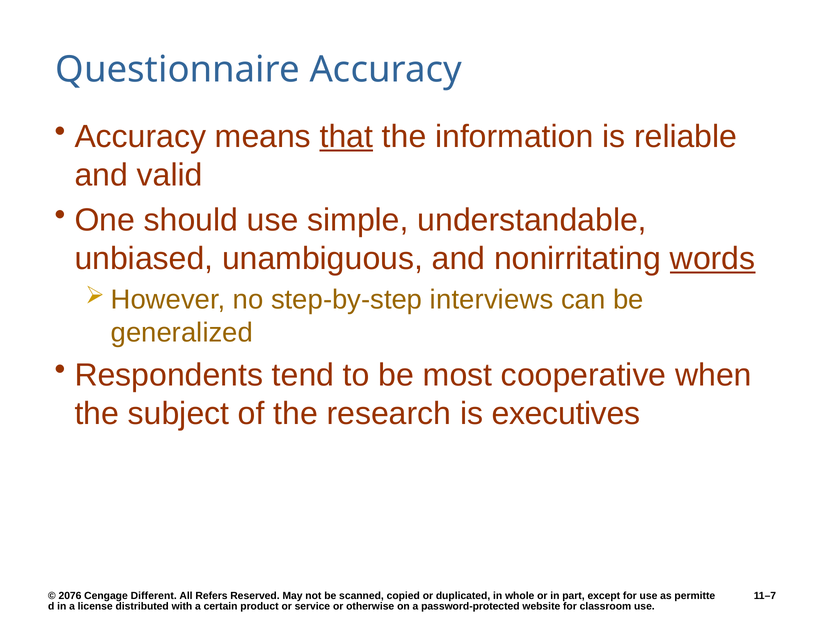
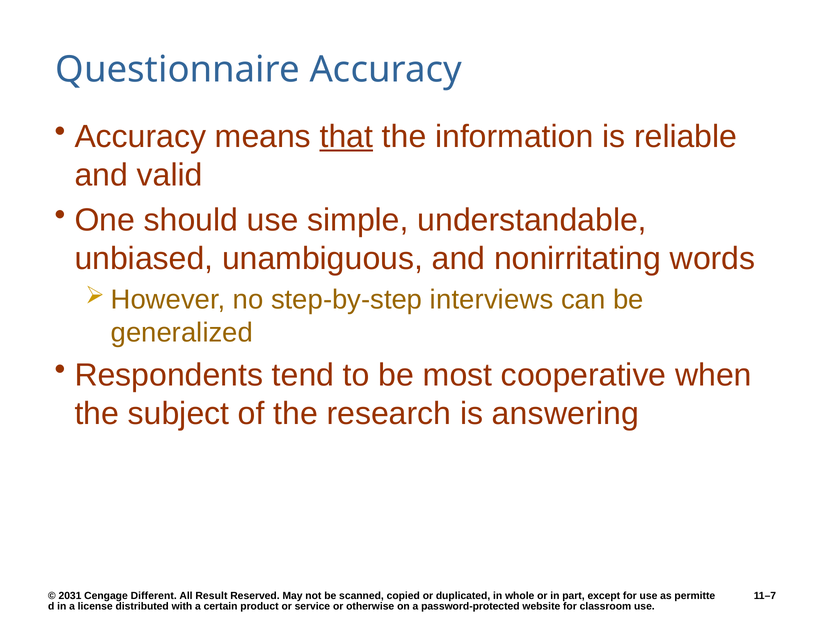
words underline: present -> none (713, 259)
executives: executives -> answering (566, 414)
2076: 2076 -> 2031 (70, 596)
Refers: Refers -> Result (211, 596)
